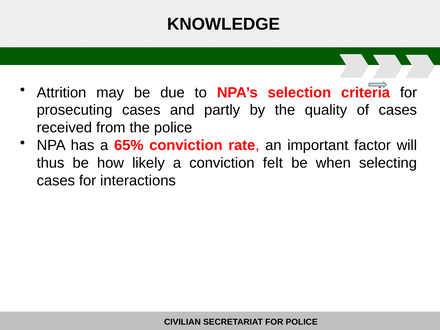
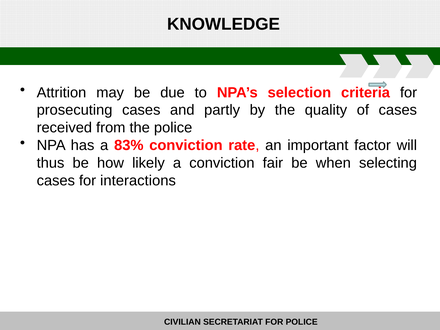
65%: 65% -> 83% (129, 145)
felt: felt -> fair (273, 163)
